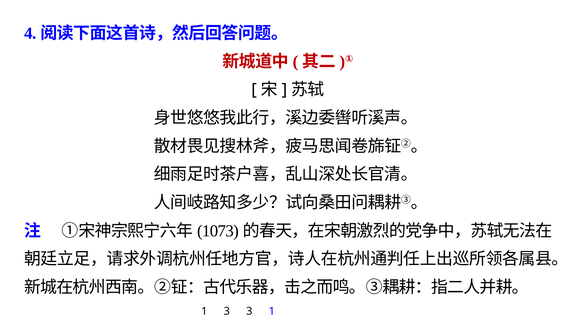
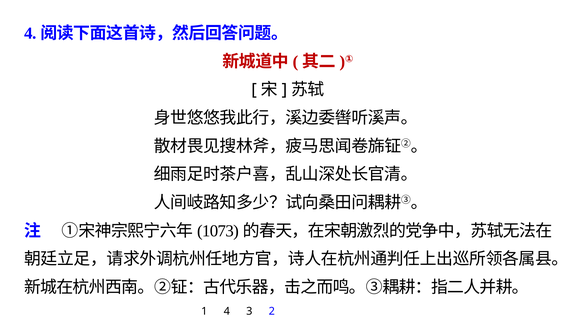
1 3: 3 -> 4 (227, 311)
3 1: 1 -> 2 (272, 311)
